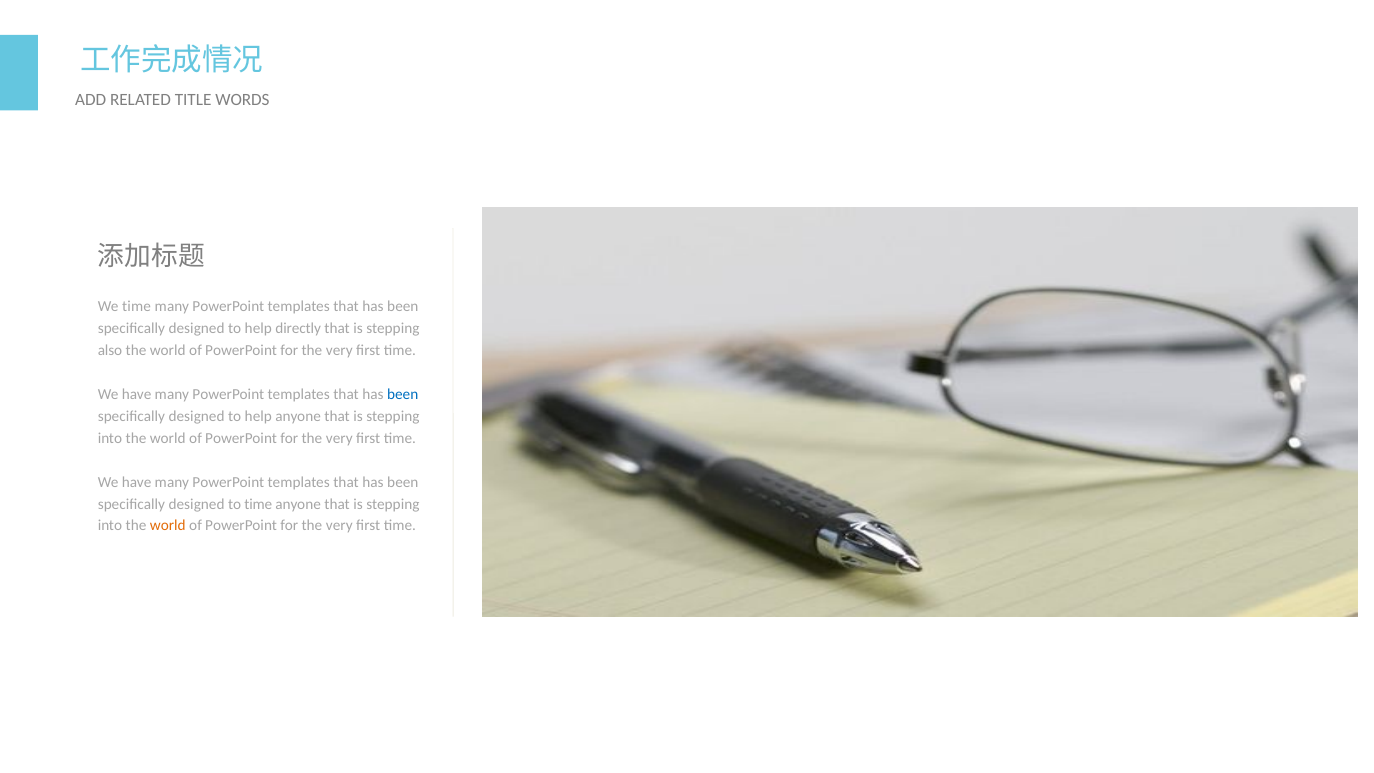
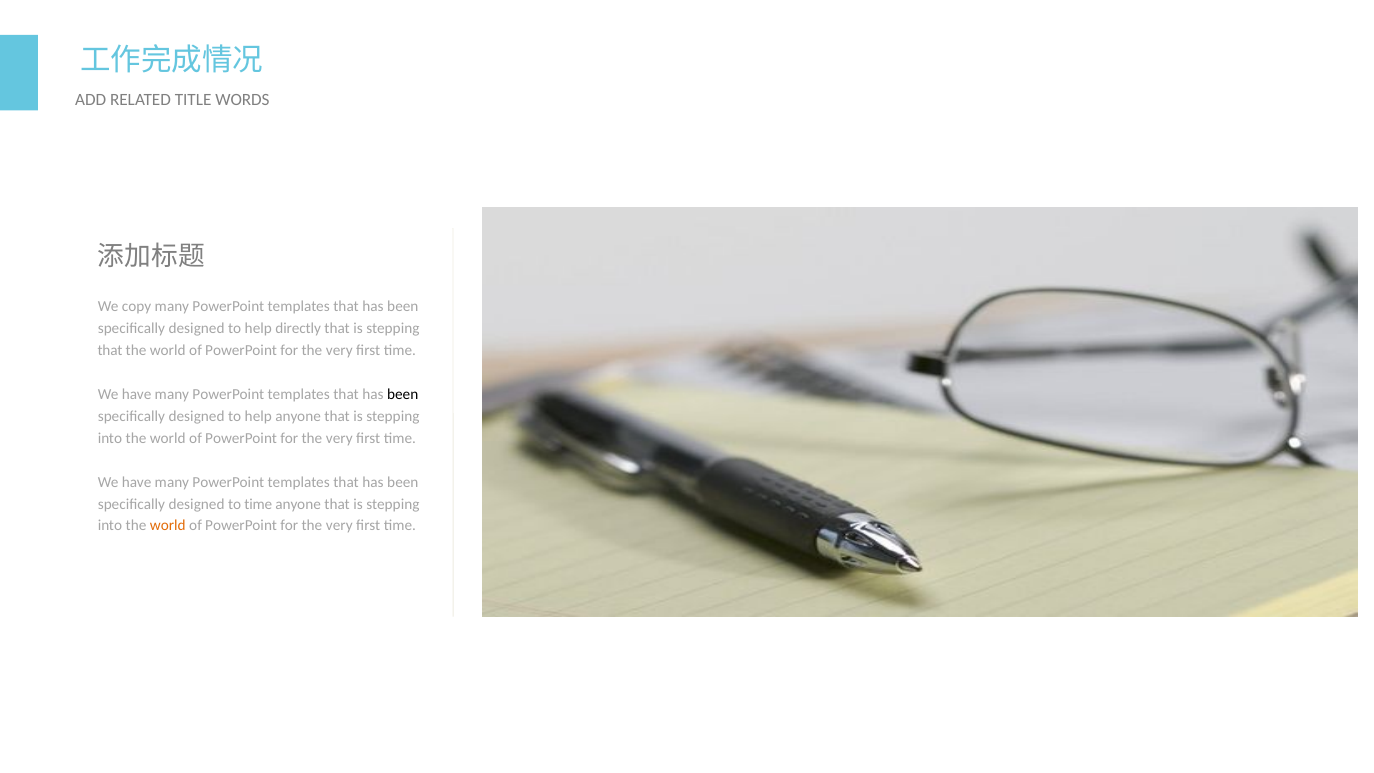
We time: time -> copy (137, 307)
also: also -> that (110, 351)
been colour: blue -> black (403, 395)
